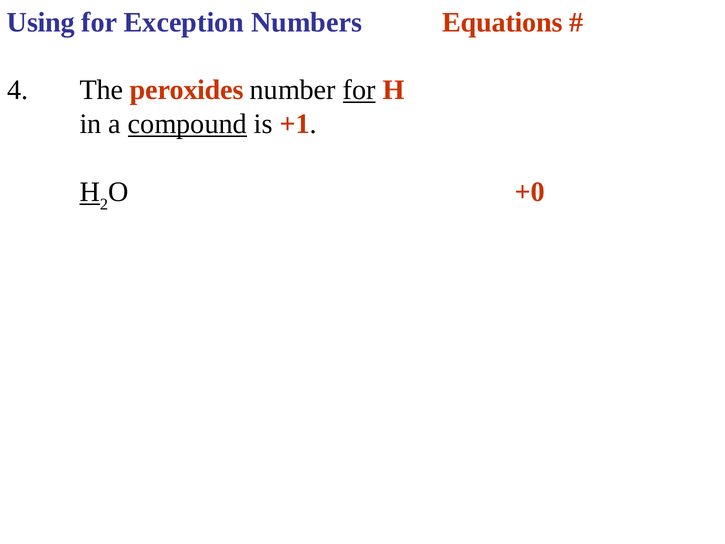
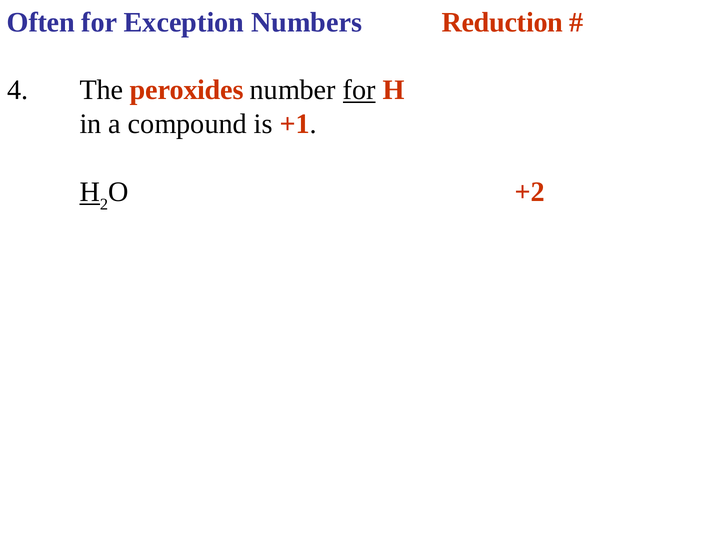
Using: Using -> Often (41, 22)
Equations: Equations -> Reduction (502, 22)
compound underline: present -> none (187, 124)
+0: +0 -> +2 (530, 192)
